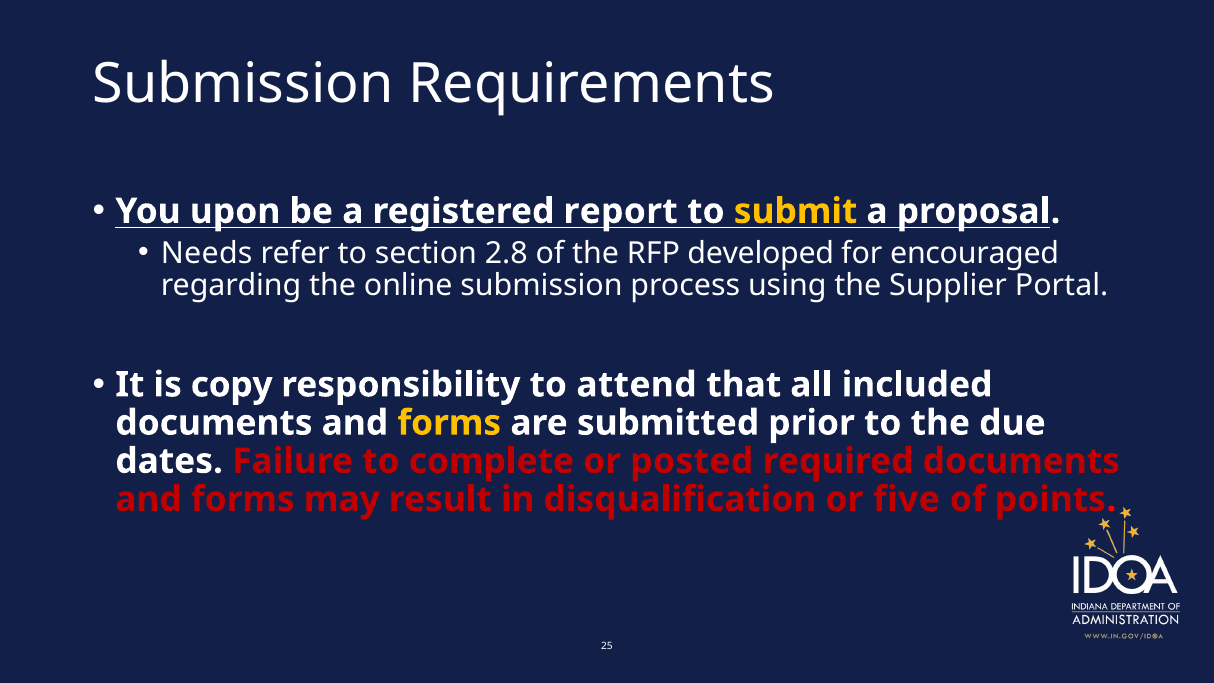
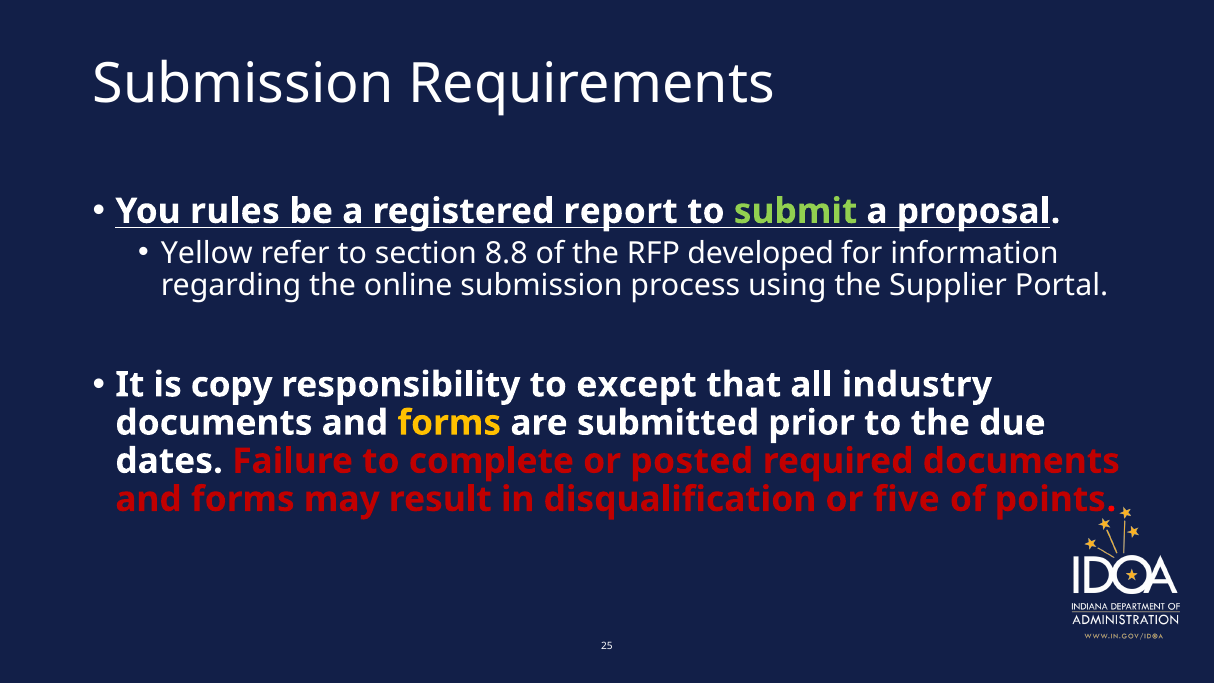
upon: upon -> rules (235, 211)
submit colour: yellow -> light green (796, 211)
Needs: Needs -> Yellow (207, 253)
2.8: 2.8 -> 8.8 (506, 253)
encouraged: encouraged -> information (975, 253)
attend: attend -> except (637, 385)
included: included -> industry (917, 385)
